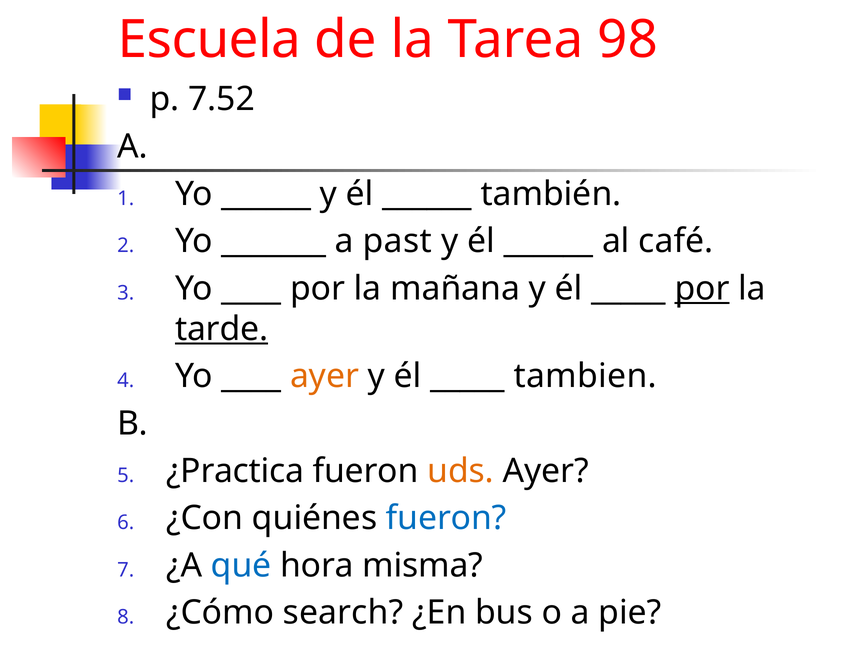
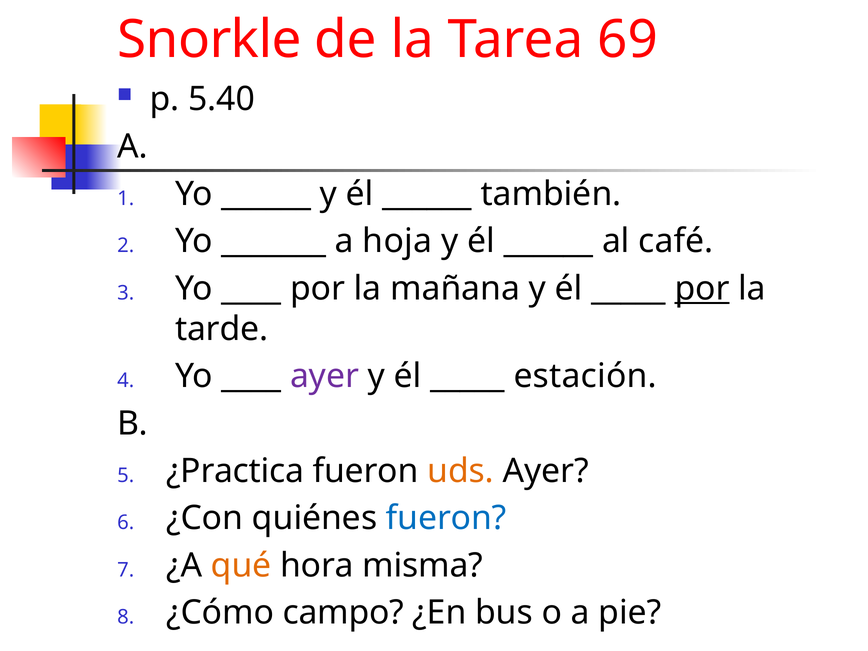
Escuela: Escuela -> Snorkle (210, 40)
98: 98 -> 69 (628, 40)
7.52: 7.52 -> 5.40 (222, 99)
past: past -> hoja (397, 241)
tarde underline: present -> none (222, 329)
ayer colour: orange -> purple (325, 376)
tambien: tambien -> estación (585, 376)
qué colour: blue -> orange (241, 565)
search: search -> campo (343, 613)
